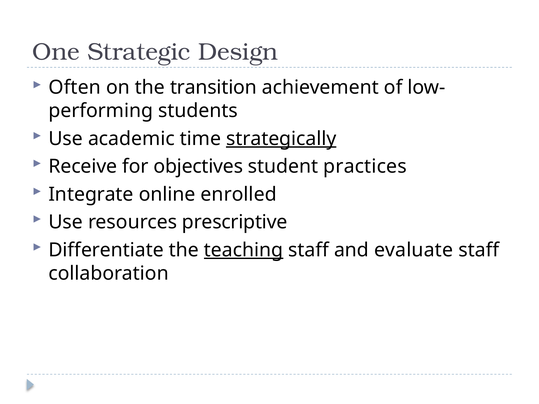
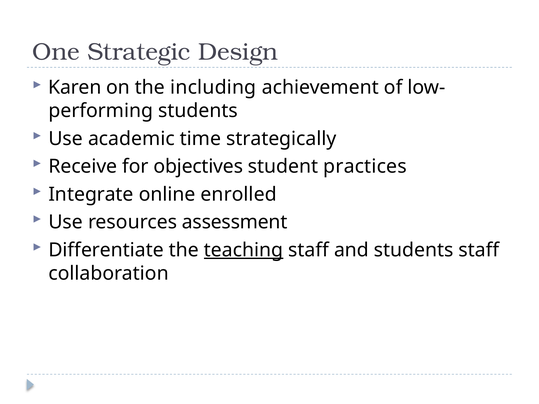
Often: Often -> Karen (75, 88)
transition: transition -> including (213, 88)
strategically underline: present -> none (281, 139)
prescriptive: prescriptive -> assessment (235, 222)
and evaluate: evaluate -> students (414, 250)
